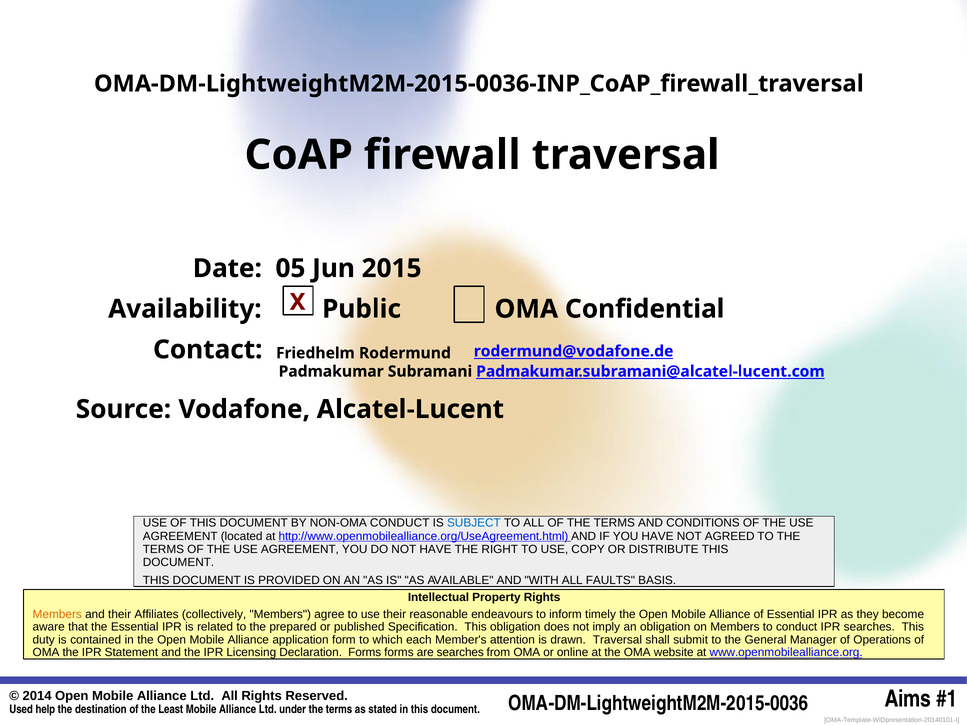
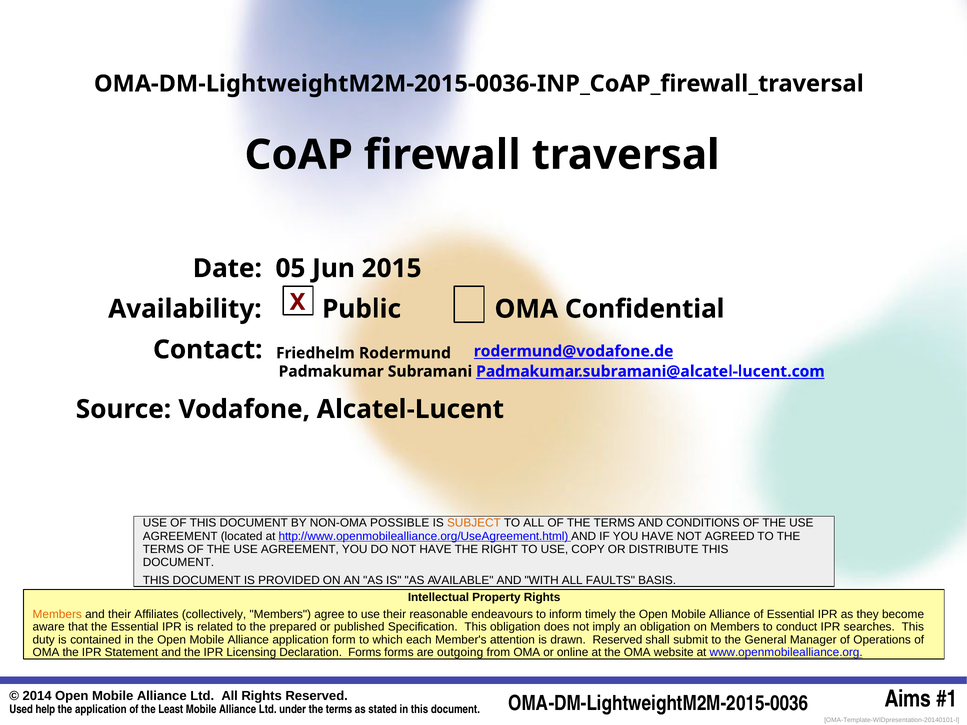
NON-OMA CONDUCT: CONDUCT -> POSSIBLE (400, 523)
SUBJECT colour: blue -> orange (474, 523)
drawn Traversal: Traversal -> Reserved (617, 640)
are searches: searches -> outgoing (460, 653)
the destination: destination -> application (101, 710)
